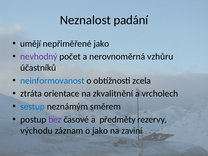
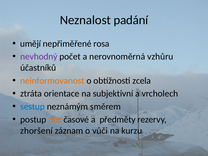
nepřiměřené jako: jako -> rosa (101, 44)
neinformovanost colour: blue -> orange (52, 81)
zkvalitnění: zkvalitnění -> subjektivní (113, 94)
bez colour: purple -> orange (55, 120)
východu: východu -> zhoršení (37, 131)
o jako: jako -> vůči (100, 131)
zaviní: zaviní -> kurzu (132, 131)
